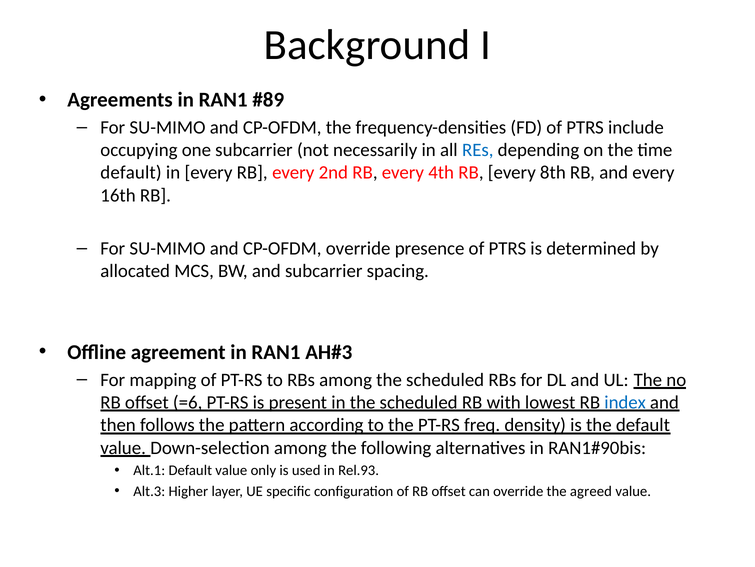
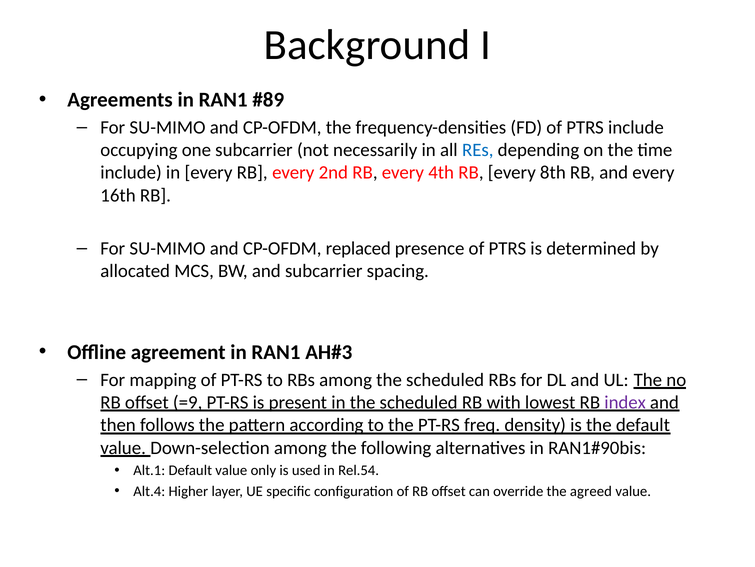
default: default -> include (131, 172)
CP-OFDM override: override -> replaced (358, 248)
=6: =6 -> =9 (188, 402)
index colour: blue -> purple (625, 402)
Rel.93: Rel.93 -> Rel.54 (359, 470)
Alt.3: Alt.3 -> Alt.4 (149, 491)
